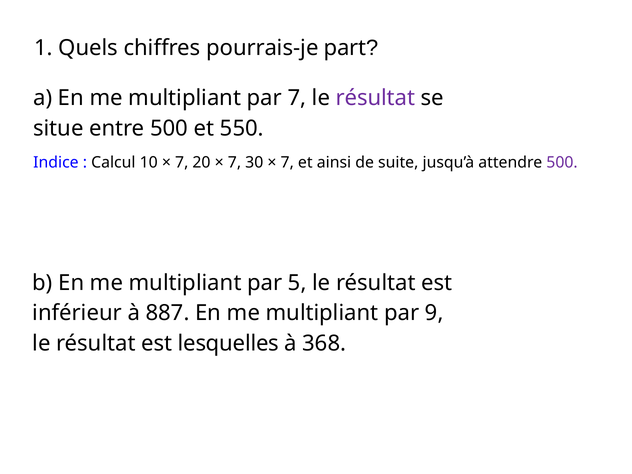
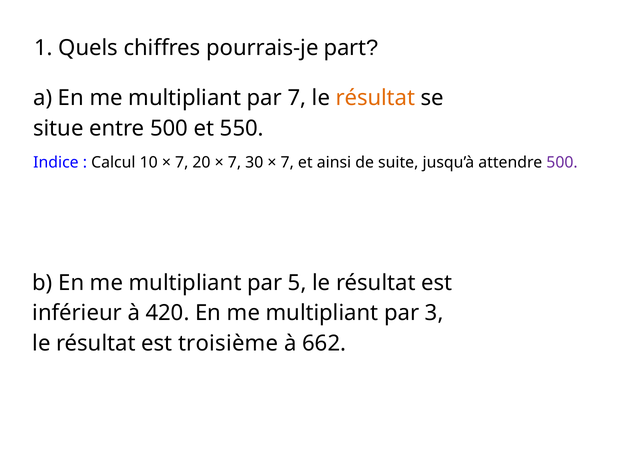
résultat colour: purple -> orange (375, 98)
887: 887 -> 420 (168, 313)
9: 9 -> 3 (434, 313)
lesquelles: lesquelles -> troisième (228, 343)
368: 368 -> 662 (324, 343)
